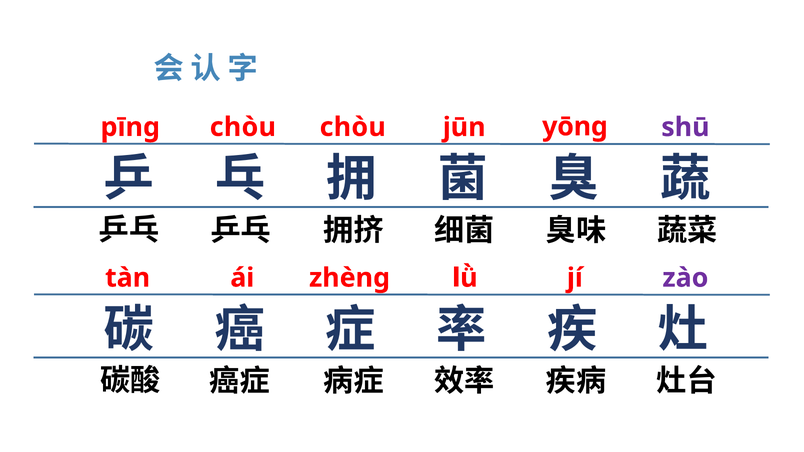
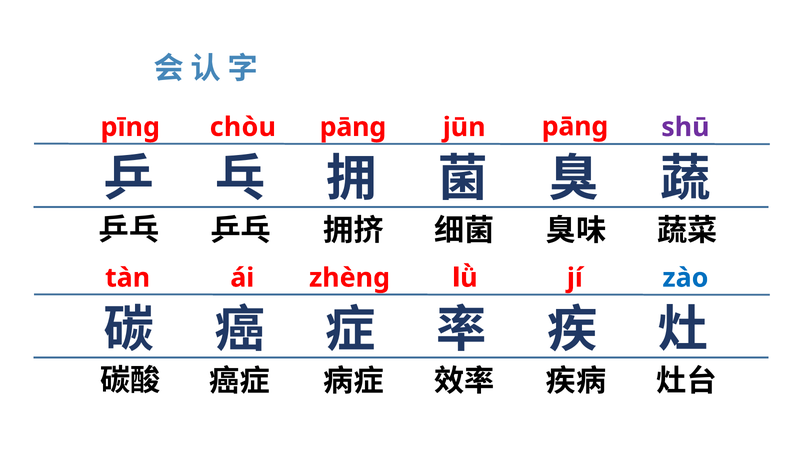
yōng: yōng -> pāng (575, 127)
chòu: chòu -> pāng (353, 127)
zào colour: purple -> blue (685, 278)
